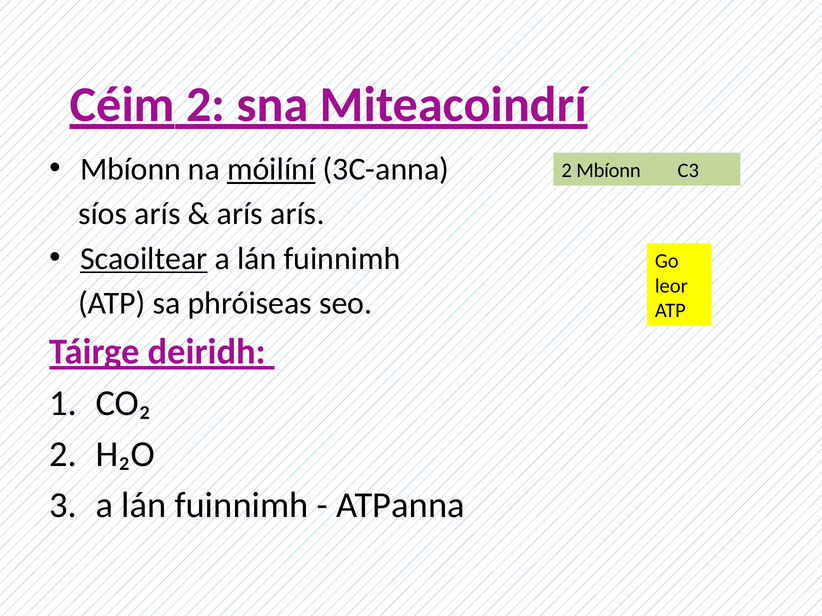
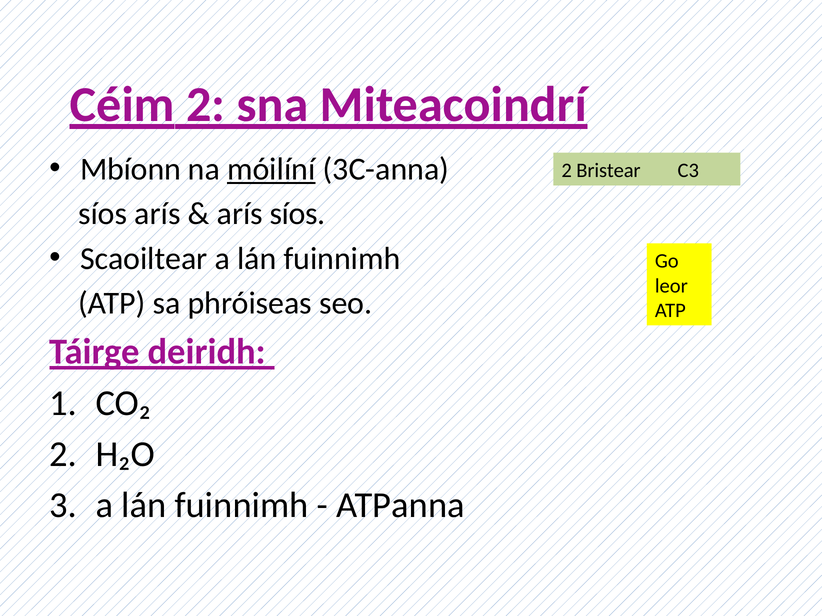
2 Mbíonn: Mbíonn -> Bristear (608, 171)
arís arís: arís -> síos (298, 214)
Scaoiltear underline: present -> none (144, 259)
